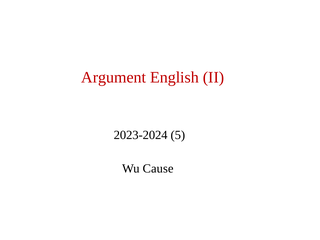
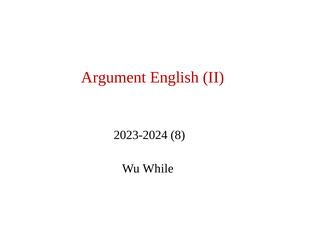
5: 5 -> 8 (178, 135)
Cause: Cause -> While (158, 169)
